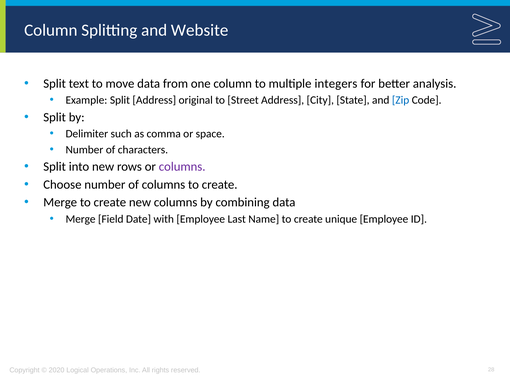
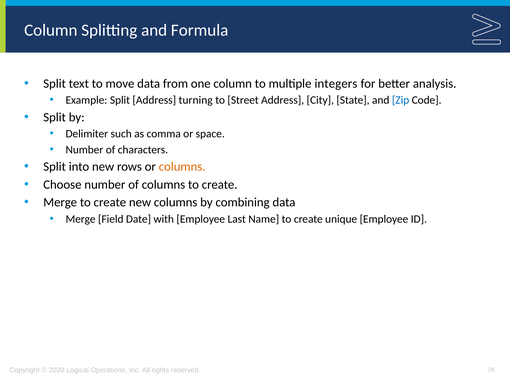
Website: Website -> Formula (200, 30)
original: original -> turning (196, 100)
columns colour: purple -> orange (182, 167)
